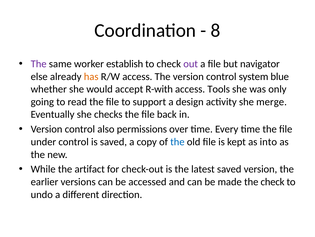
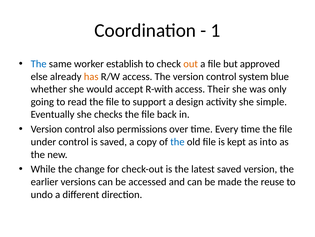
8: 8 -> 1 (215, 30)
The colour: purple -> blue (39, 64)
out colour: purple -> orange (191, 64)
navigator: navigator -> approved (260, 64)
Tools: Tools -> Their (219, 89)
merge: merge -> simple (272, 102)
artifact: artifact -> change (90, 169)
the check: check -> reuse (273, 181)
